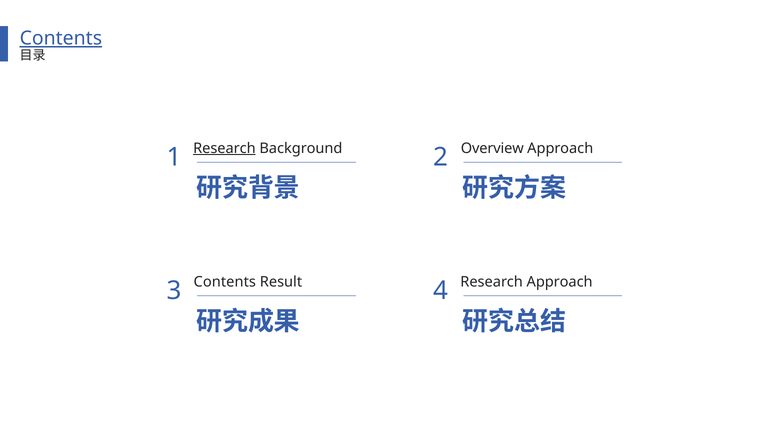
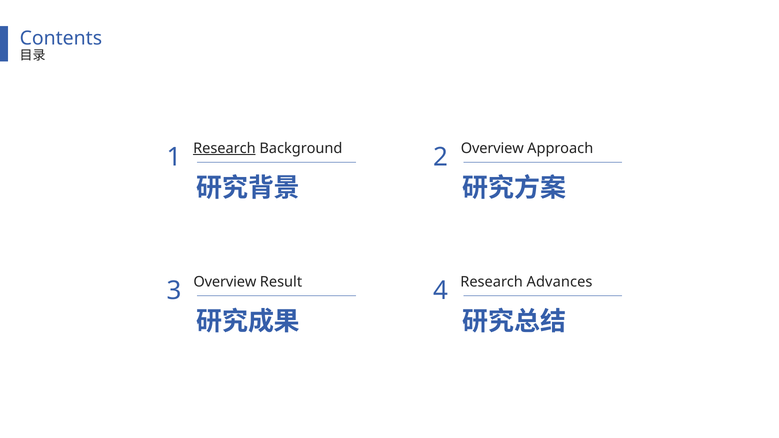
Contents underline: present -> none (61, 38)
Contents: Contents -> Overview (225, 282)
Research Approach: Approach -> Advances (560, 282)
